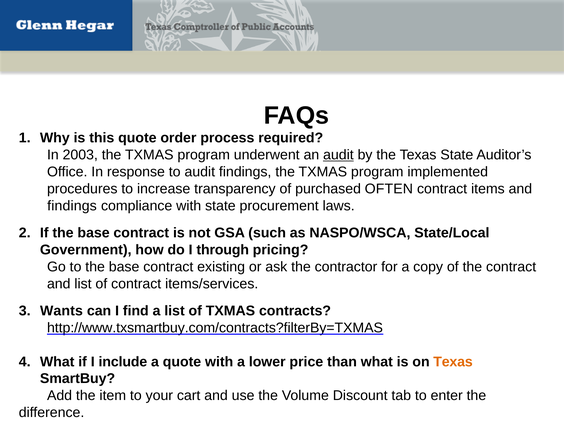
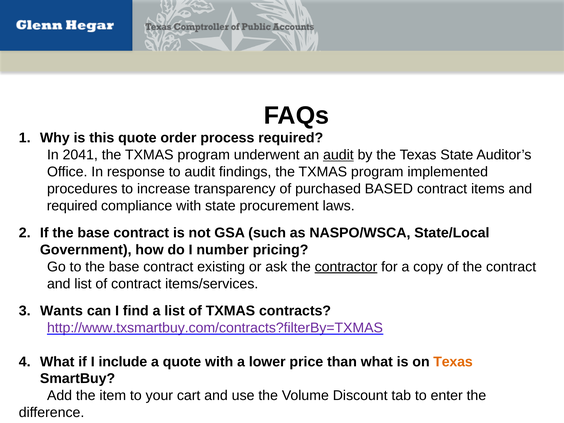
2003: 2003 -> 2041 (80, 155)
OFTEN: OFTEN -> BASED (389, 189)
findings: findings -> required (72, 206)
through: through -> number (223, 250)
contractor underline: none -> present (346, 267)
http://www.txsmartbuy.com/contracts?filterBy=TXMAS colour: black -> purple (215, 328)
